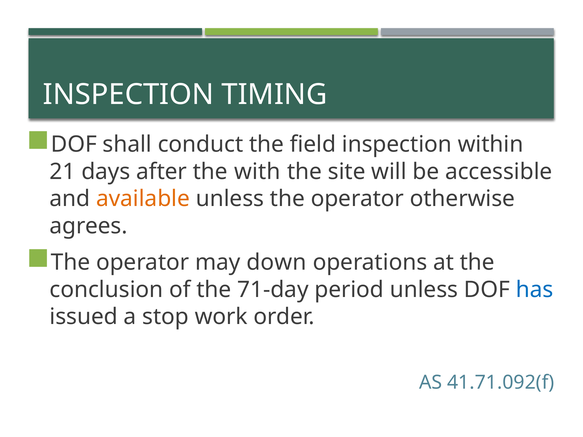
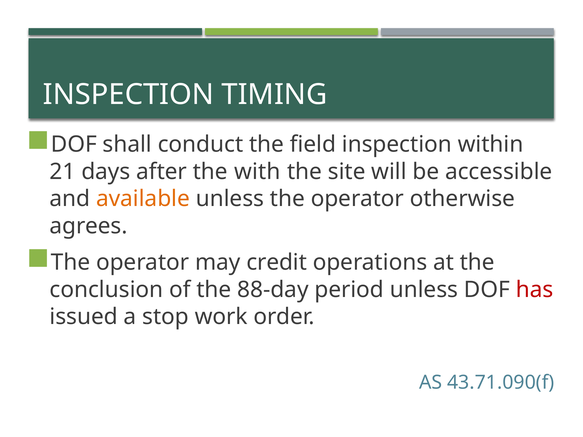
down: down -> credit (277, 263)
71‑day: 71‑day -> 88‑day (273, 290)
has colour: blue -> red (535, 290)
41.71.092(f: 41.71.092(f -> 43.71.090(f (501, 383)
